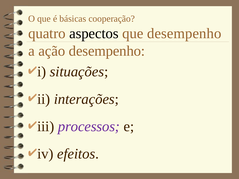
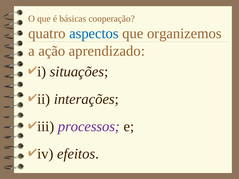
aspectos colour: black -> blue (94, 33)
que desempenho: desempenho -> organizemos (184, 33)
ação desempenho: desempenho -> aprendizado (107, 51)
